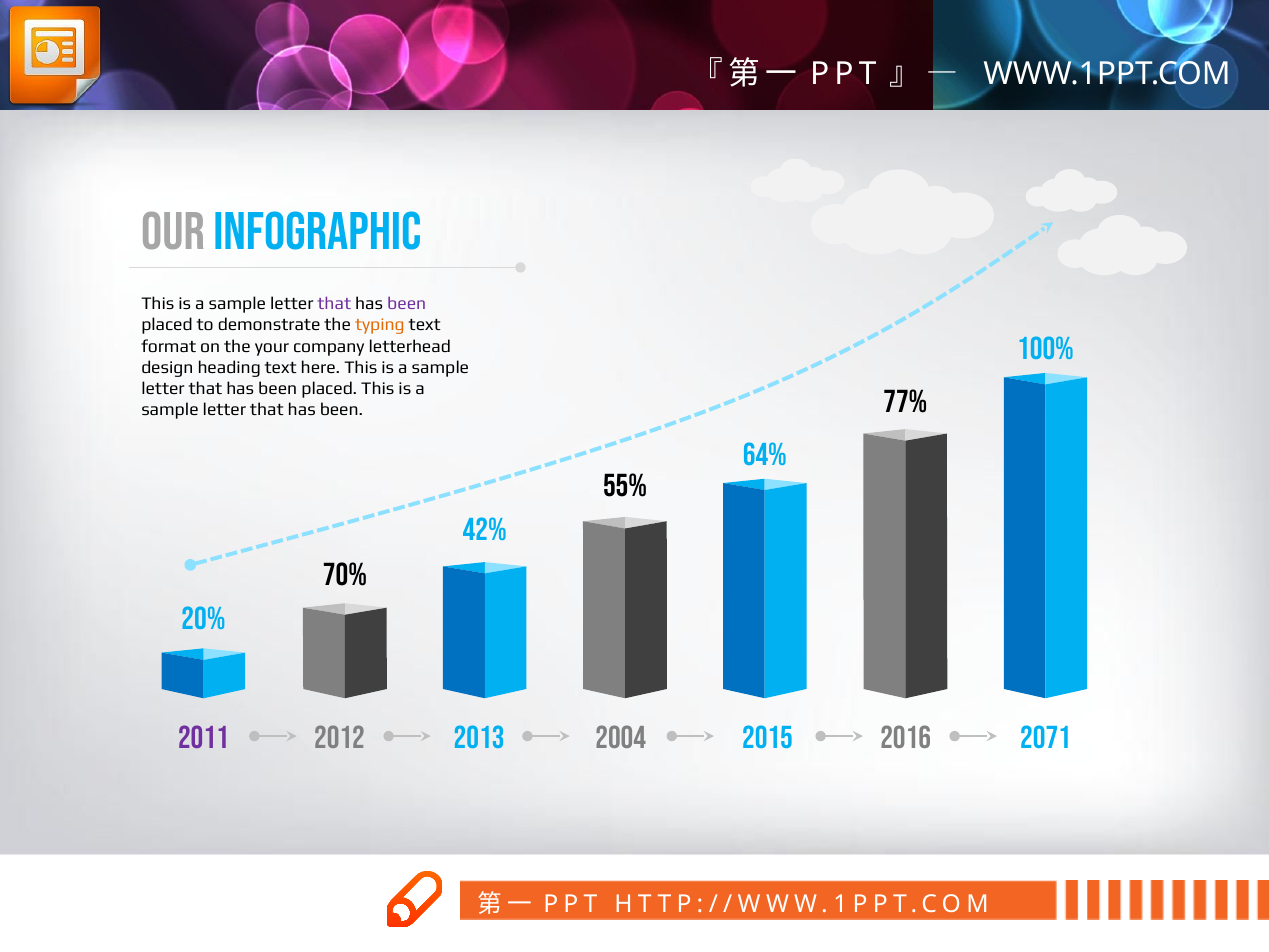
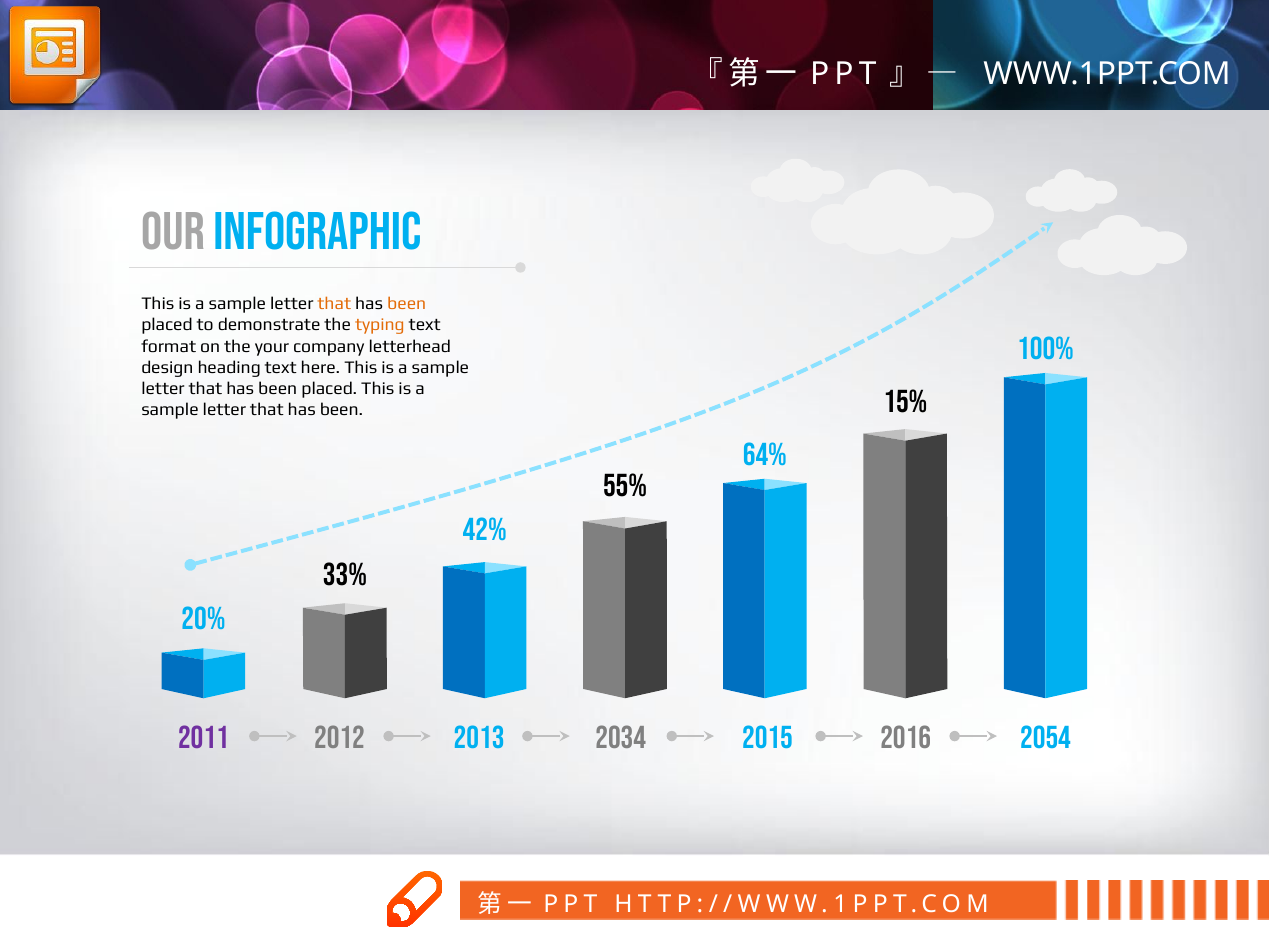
that colour: purple -> orange (334, 304)
been colour: purple -> orange (407, 304)
77%: 77% -> 15% (905, 402)
70%: 70% -> 33% (345, 575)
2004: 2004 -> 2034 (621, 738)
2071: 2071 -> 2054 (1046, 738)
